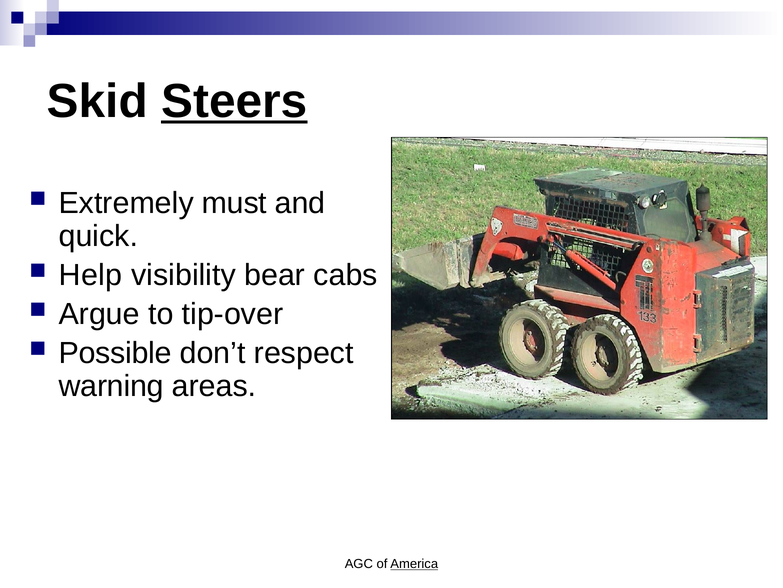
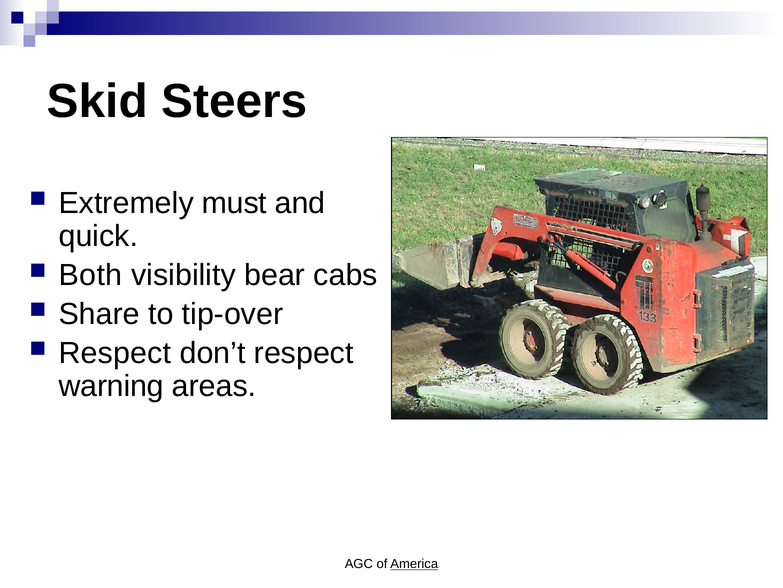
Steers underline: present -> none (234, 101)
Help: Help -> Both (91, 275)
Argue: Argue -> Share (99, 314)
Possible: Possible -> Respect (115, 353)
